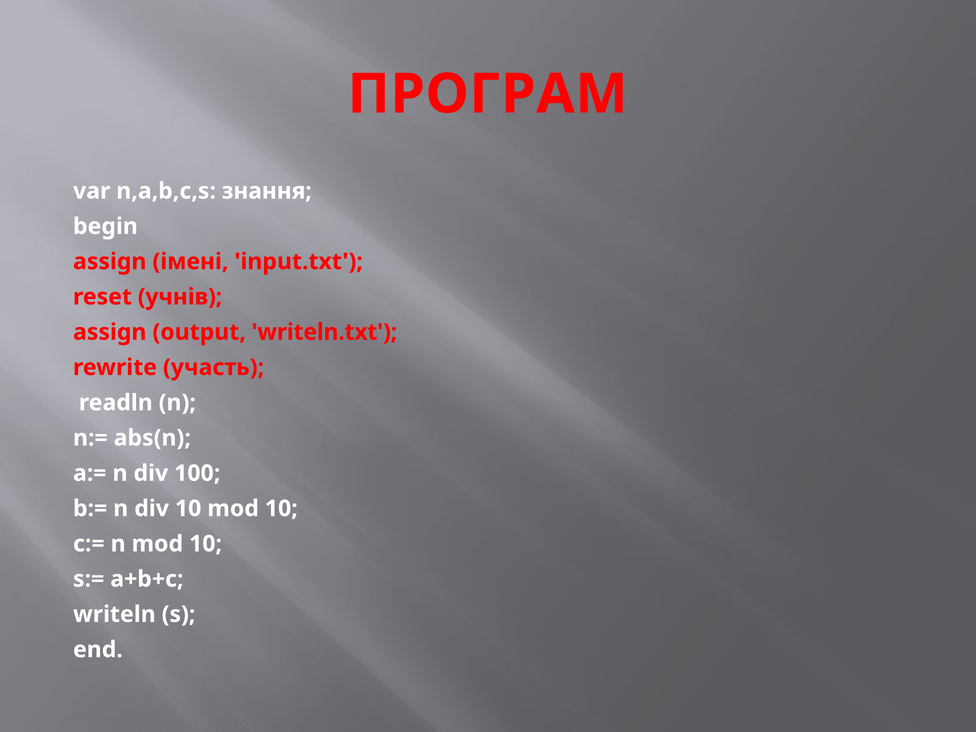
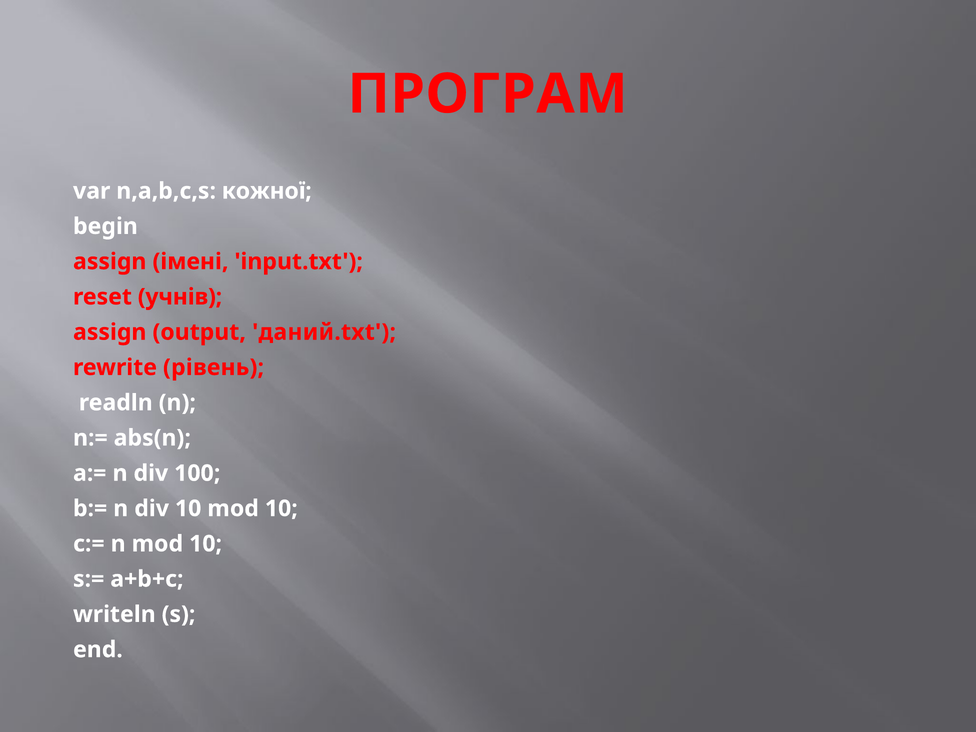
знання: знання -> кожної (267, 191)
writeln.txt: writeln.txt -> даний.txt (324, 332)
участь: участь -> рівень (214, 367)
